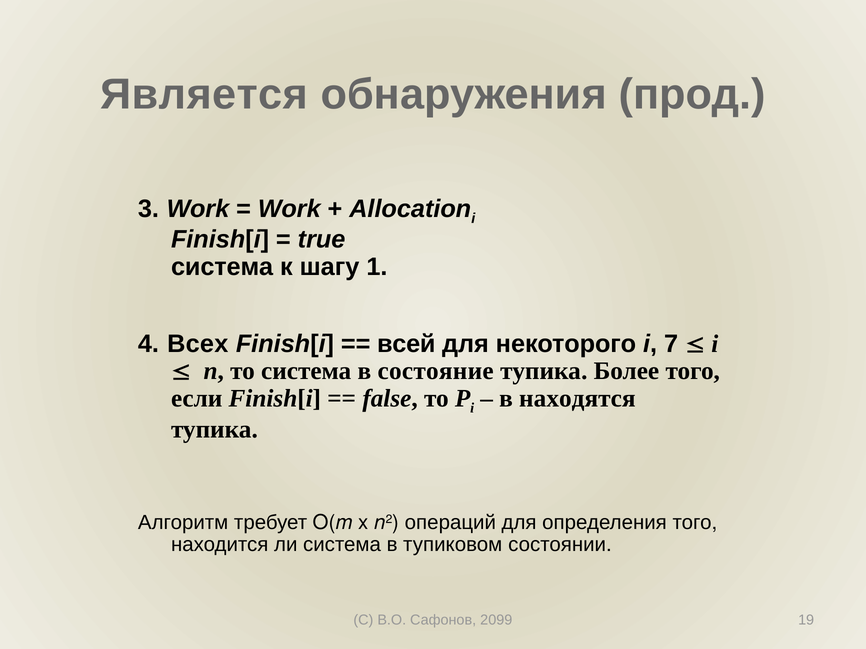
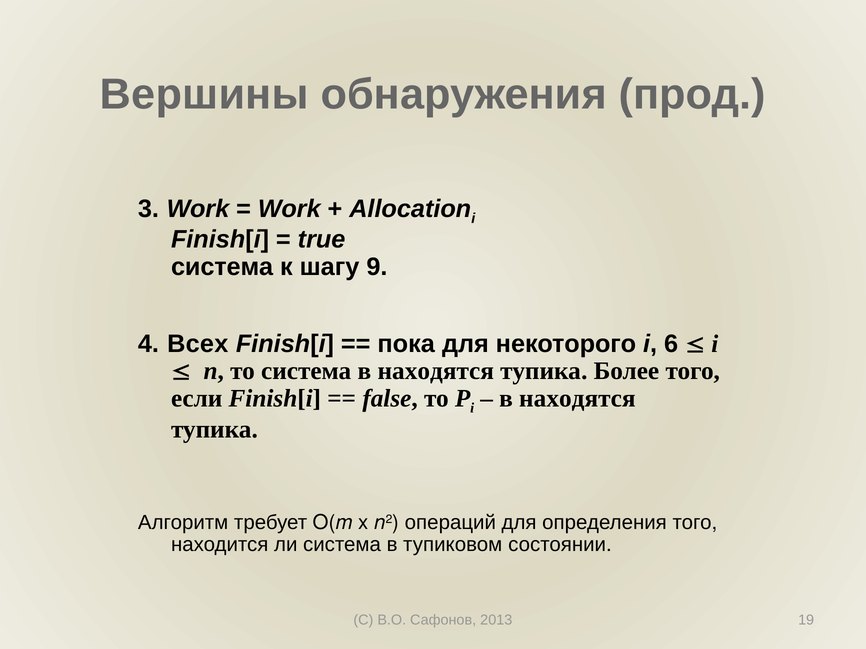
Является: Является -> Вершины (204, 94)
1: 1 -> 9 (377, 267)
всей: всей -> пока (406, 344)
7: 7 -> 6 (671, 344)
система в состояние: состояние -> находятся (436, 371)
2099: 2099 -> 2013 (496, 620)
